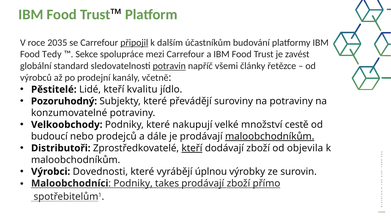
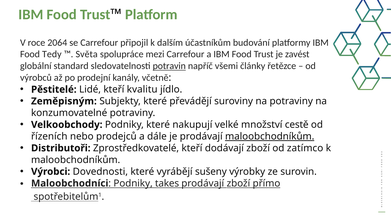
2035: 2035 -> 2064 (57, 43)
připojil underline: present -> none (134, 43)
Sekce: Sekce -> Světa (87, 54)
Pozoruhodný: Pozoruhodný -> Zeměpisným (64, 101)
budoucí: budoucí -> řízeních (49, 136)
kteří underline: present -> none (192, 148)
objevila: objevila -> zatímco (305, 148)
úplnou: úplnou -> sušeny (211, 172)
